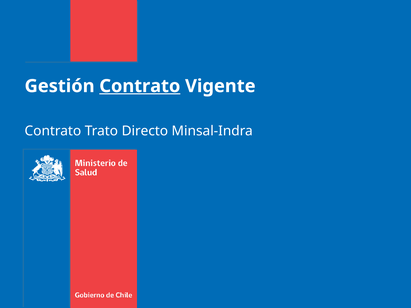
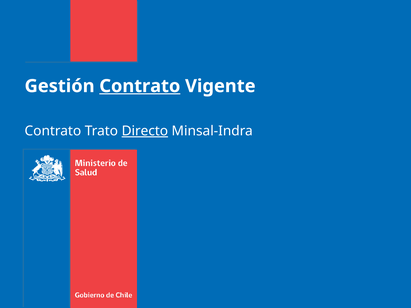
Directo underline: none -> present (145, 131)
